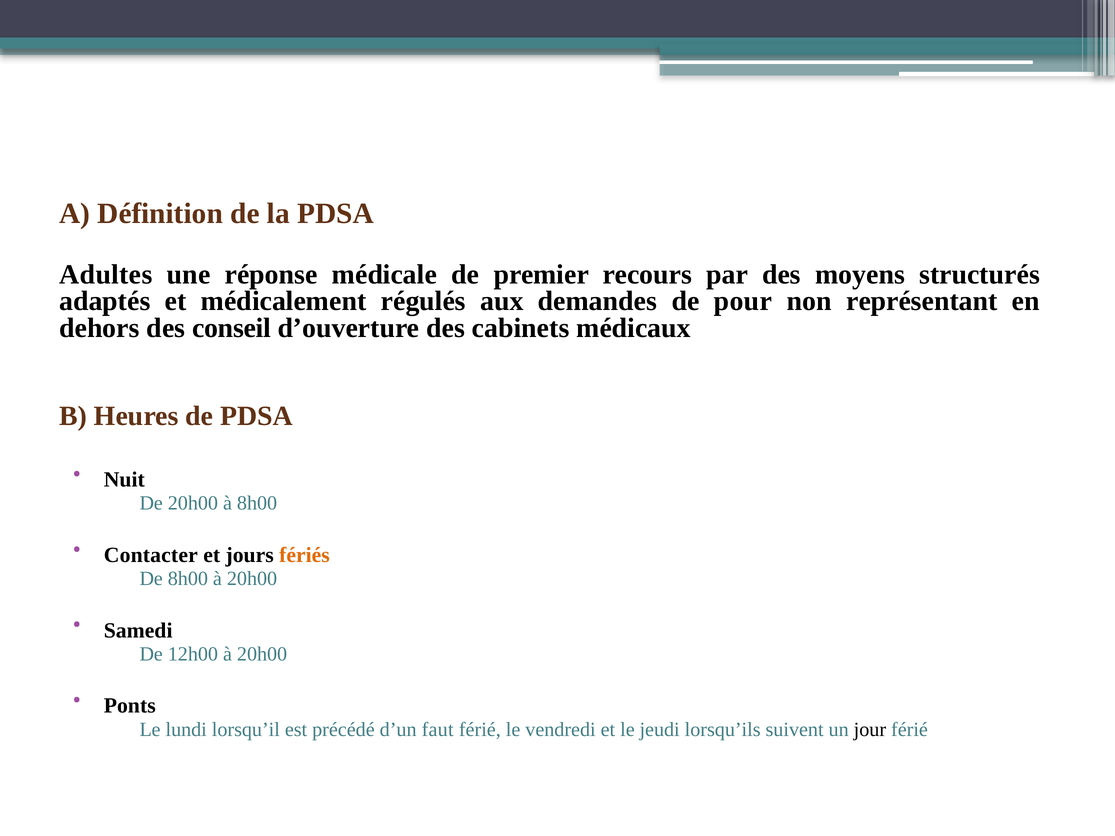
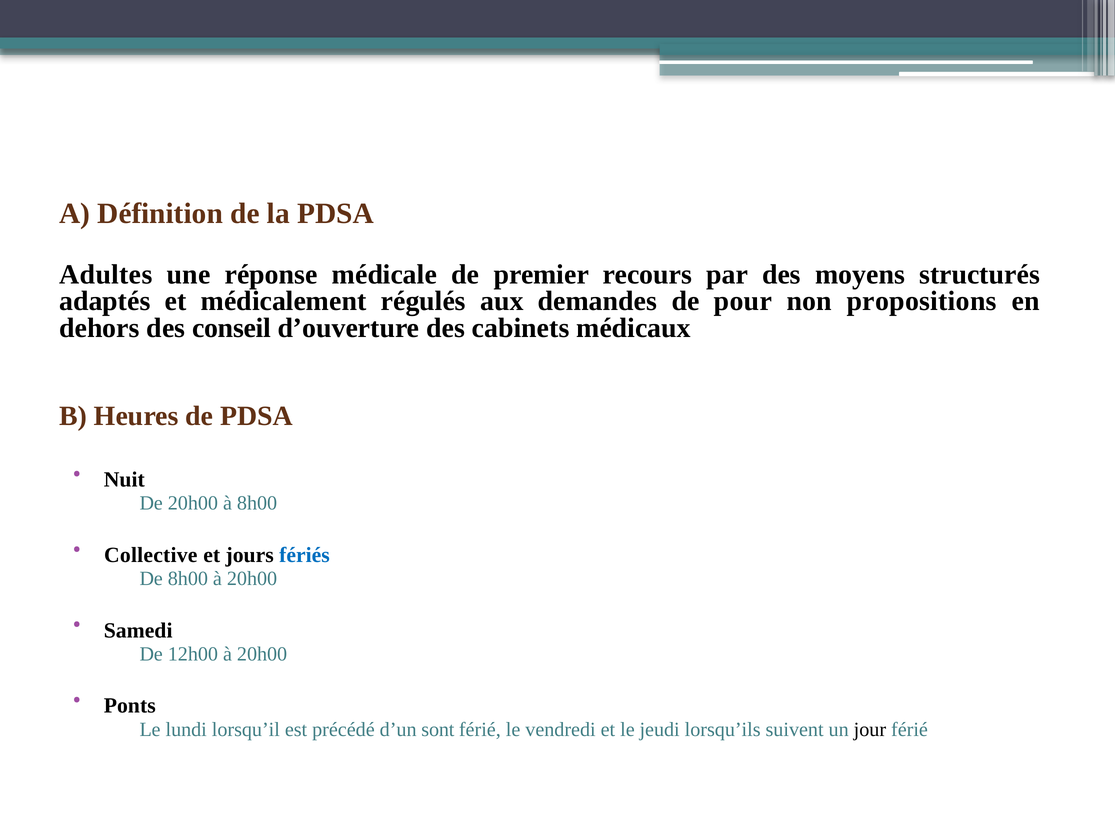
représentant: représentant -> propositions (922, 301)
Contacter: Contacter -> Collective (151, 555)
fériés colour: orange -> blue (304, 555)
faut: faut -> sont (438, 730)
